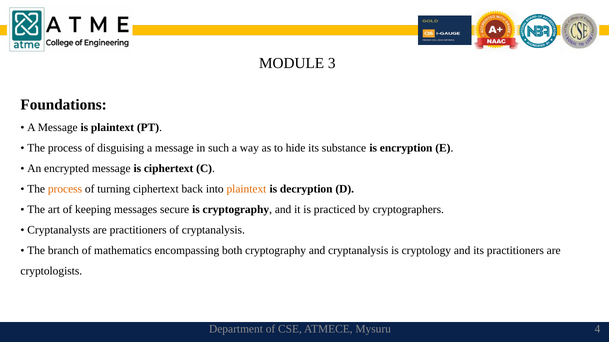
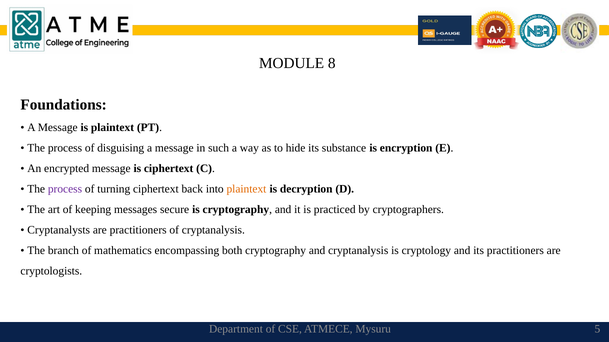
3: 3 -> 8 (332, 63)
process colour: orange -> purple (65, 189)
4: 4 -> 5 (597, 330)
